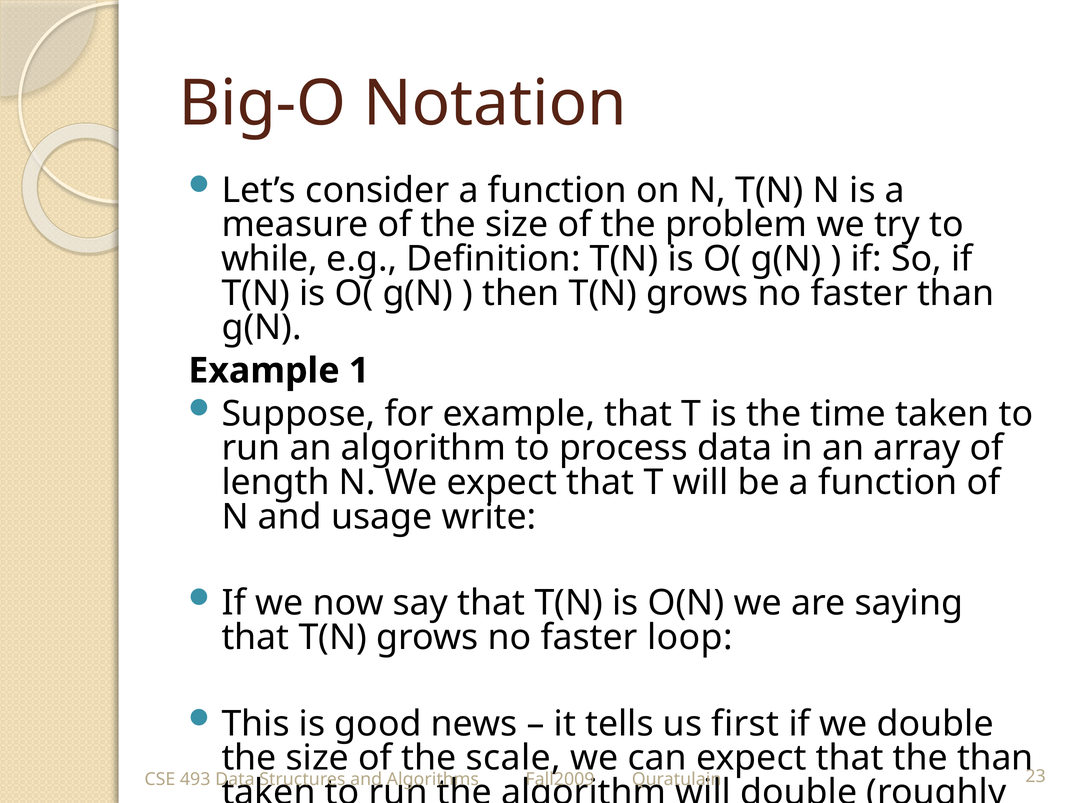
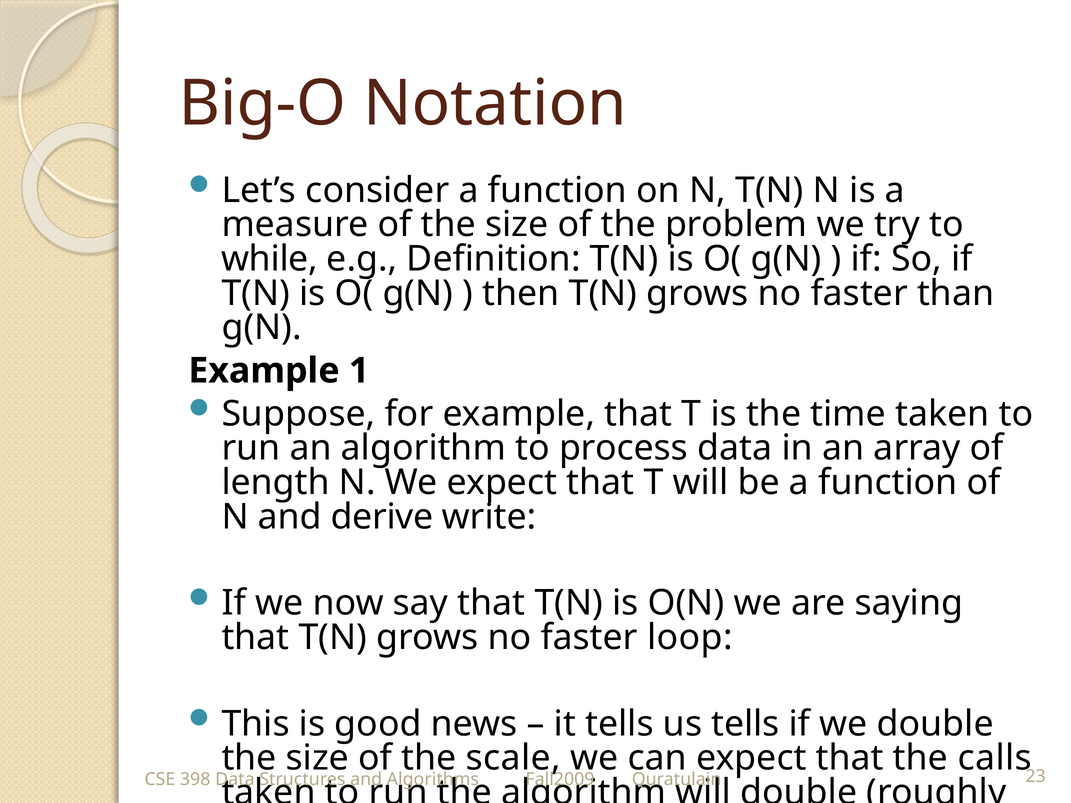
usage: usage -> derive (382, 517)
us first: first -> tells (745, 724)
the than: than -> calls (995, 758)
493: 493 -> 398 (195, 780)
